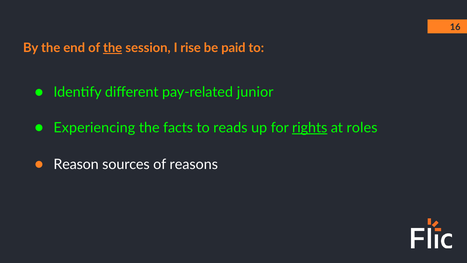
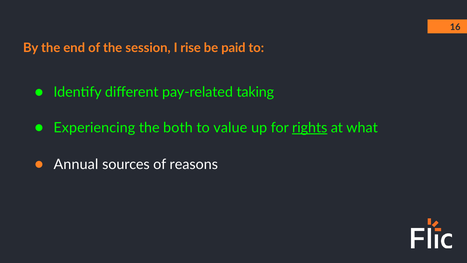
the underline: present -> none (113, 48)
junior: junior -> taking (255, 92)
facts: facts -> both (178, 128)
reads: reads -> value (230, 128)
roles: roles -> what (362, 128)
Reason: Reason -> Annual (76, 164)
